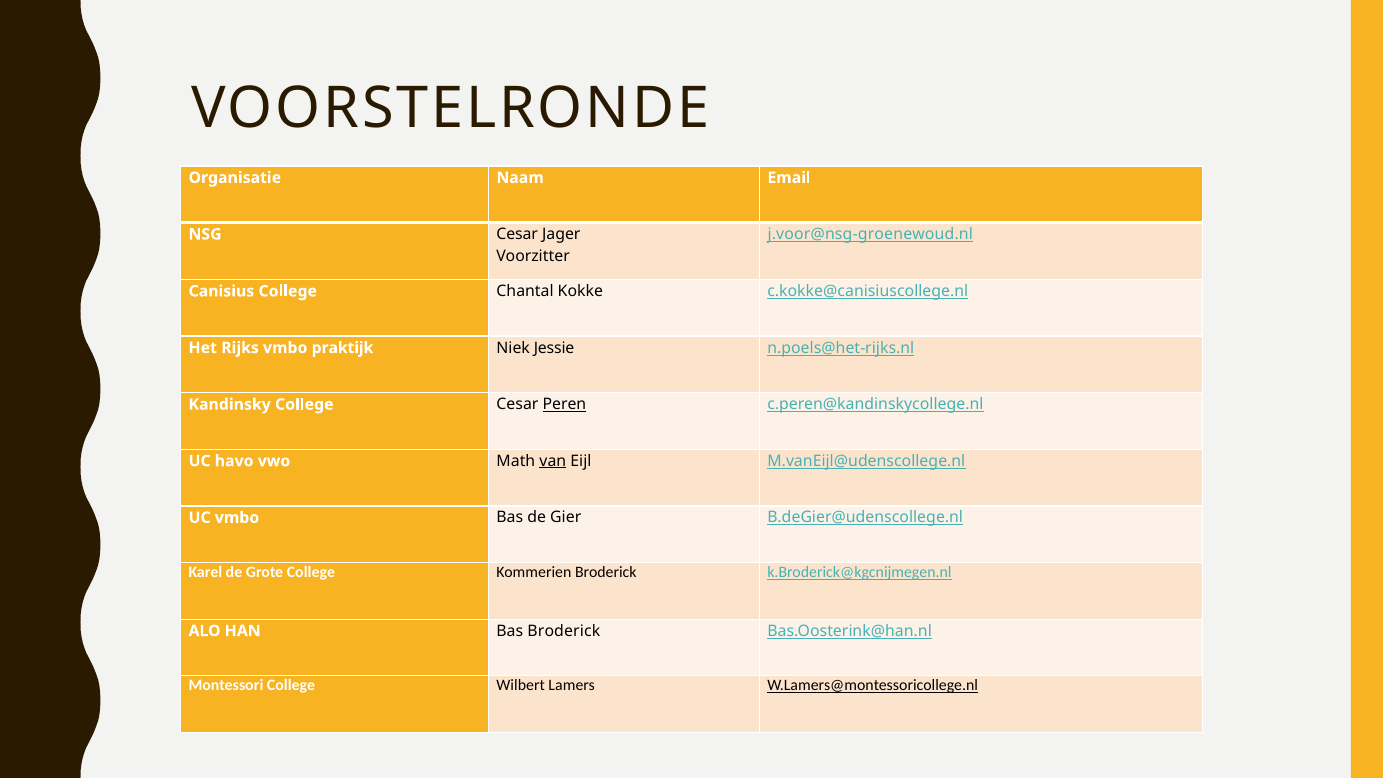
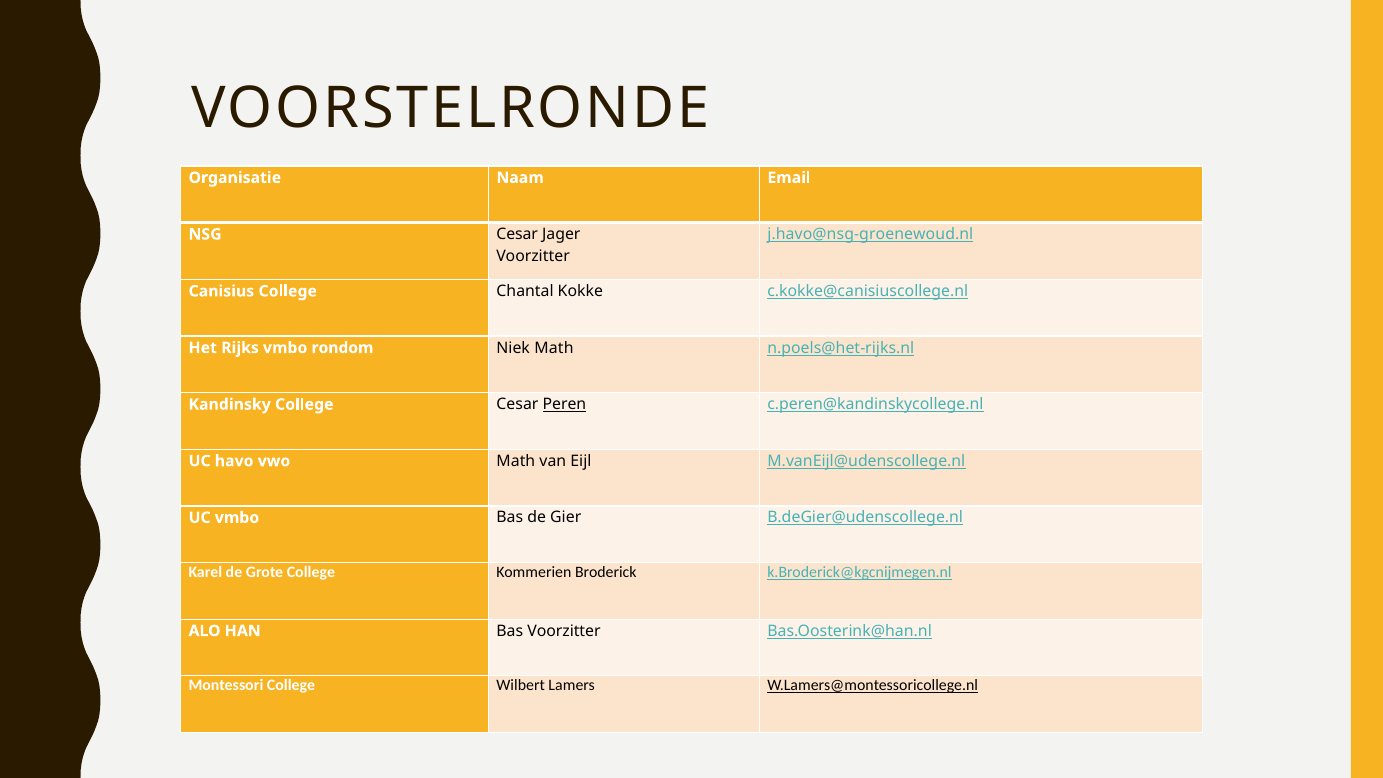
j.voor@nsg-groenewoud.nl: j.voor@nsg-groenewoud.nl -> j.havo@nsg-groenewoud.nl (870, 234)
praktijk: praktijk -> rondom (342, 348)
Niek Jessie: Jessie -> Math (554, 348)
van underline: present -> none (553, 461)
Bas Broderick: Broderick -> Voorzitter (564, 631)
